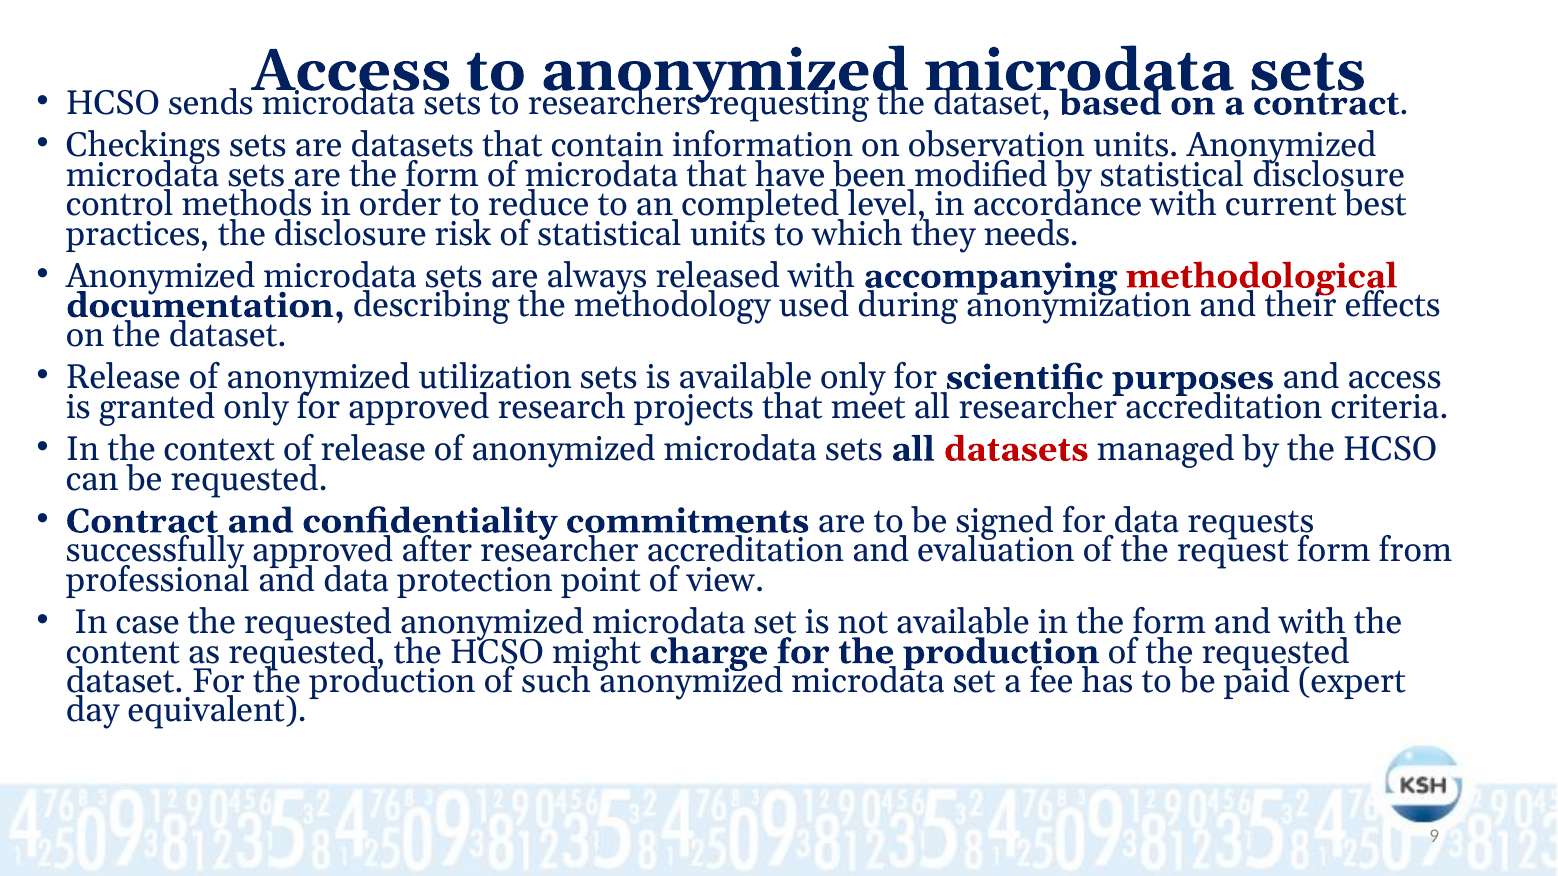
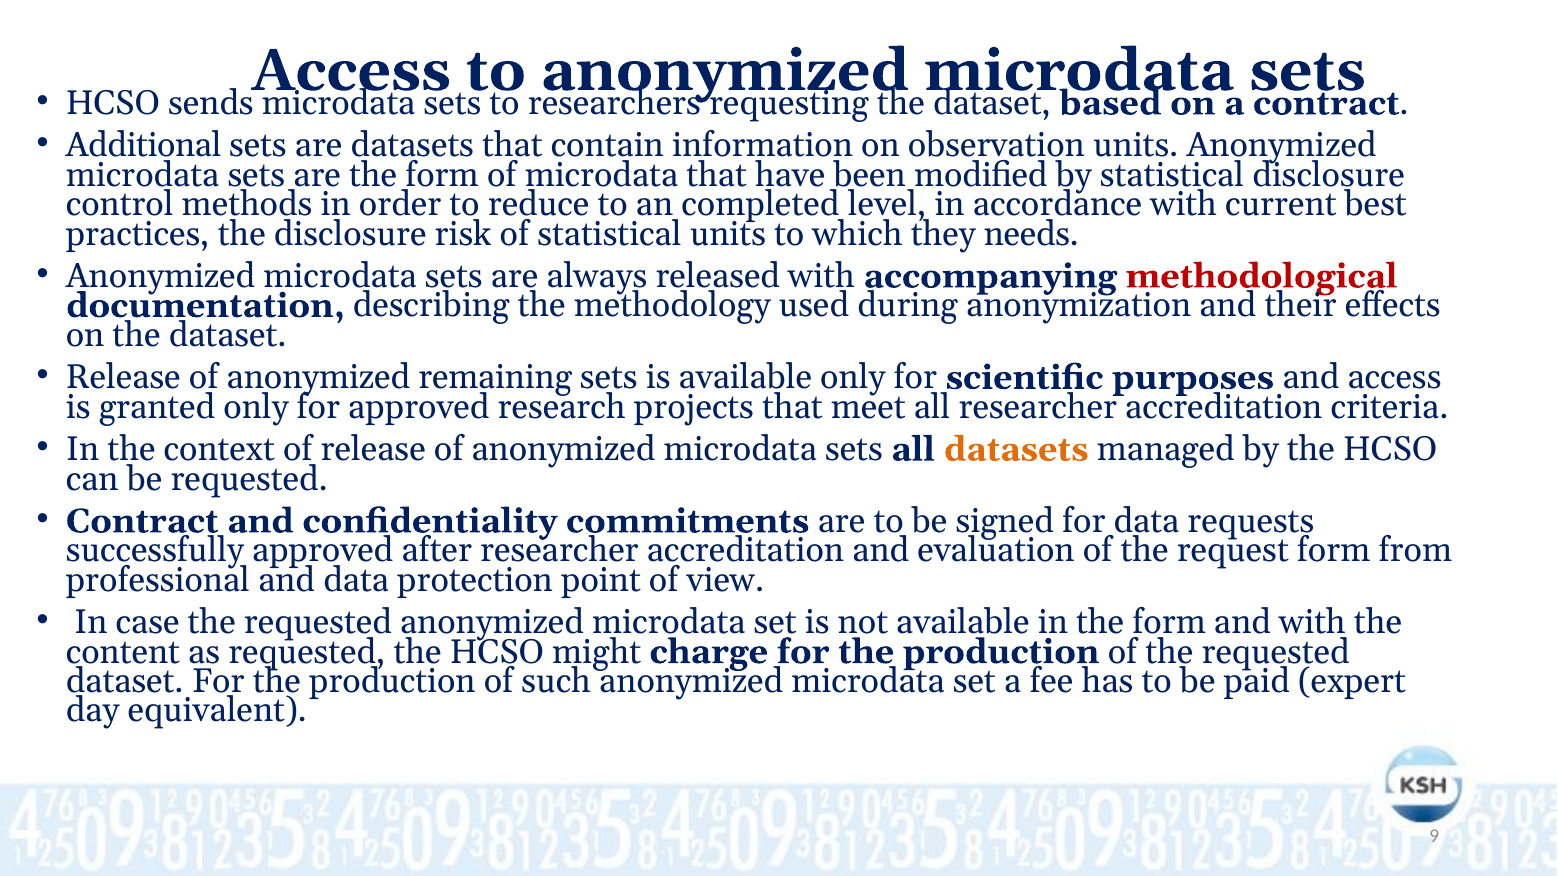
Checkings: Checkings -> Additional (144, 146)
utilization: utilization -> remaining (495, 378)
datasets colour: red -> orange (1016, 450)
